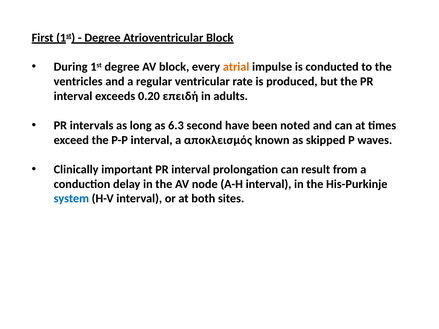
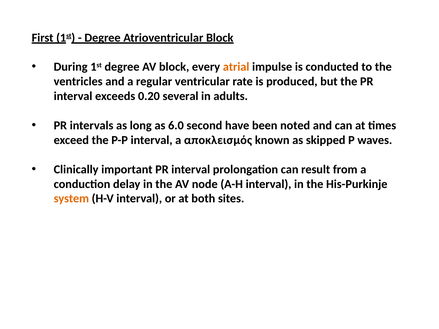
επειδή: επειδή -> several (181, 96)
6.3: 6.3 -> 6.0 (176, 126)
system colour: blue -> orange (71, 199)
